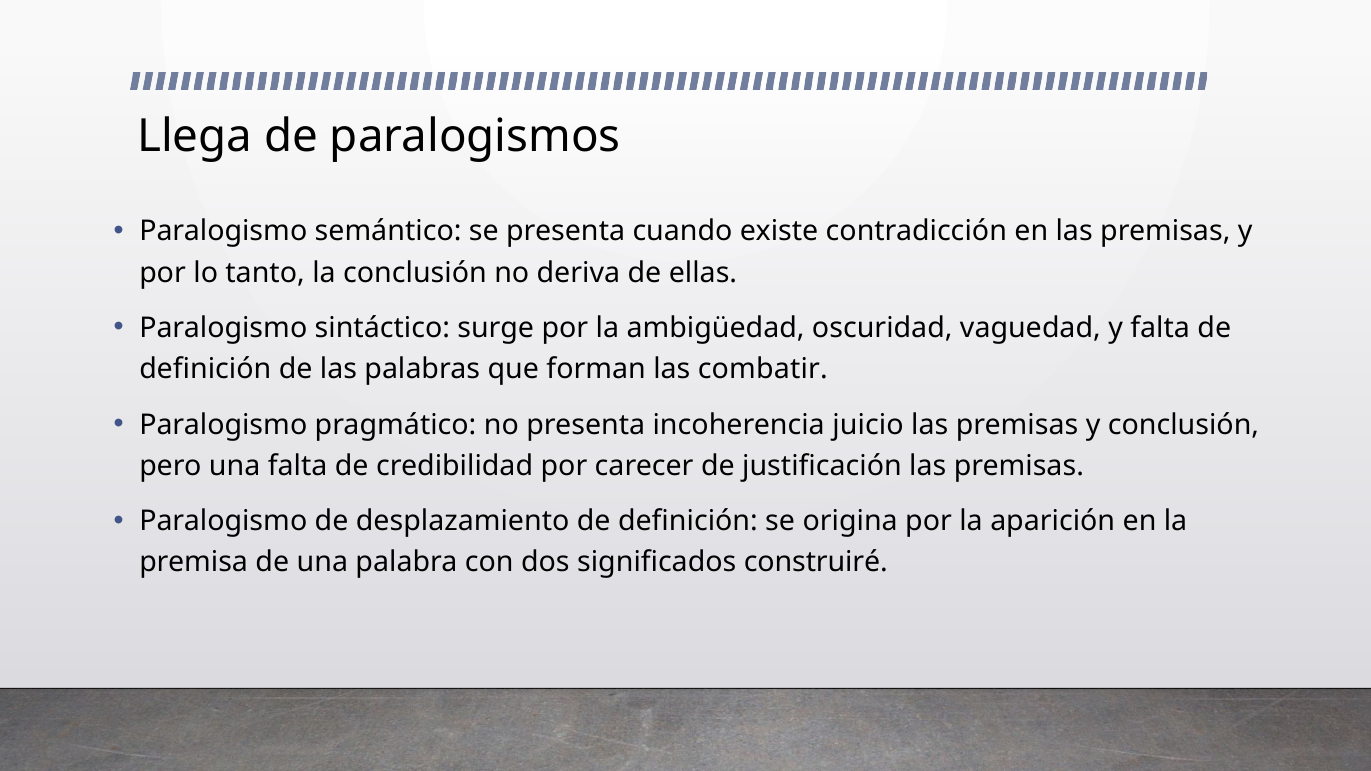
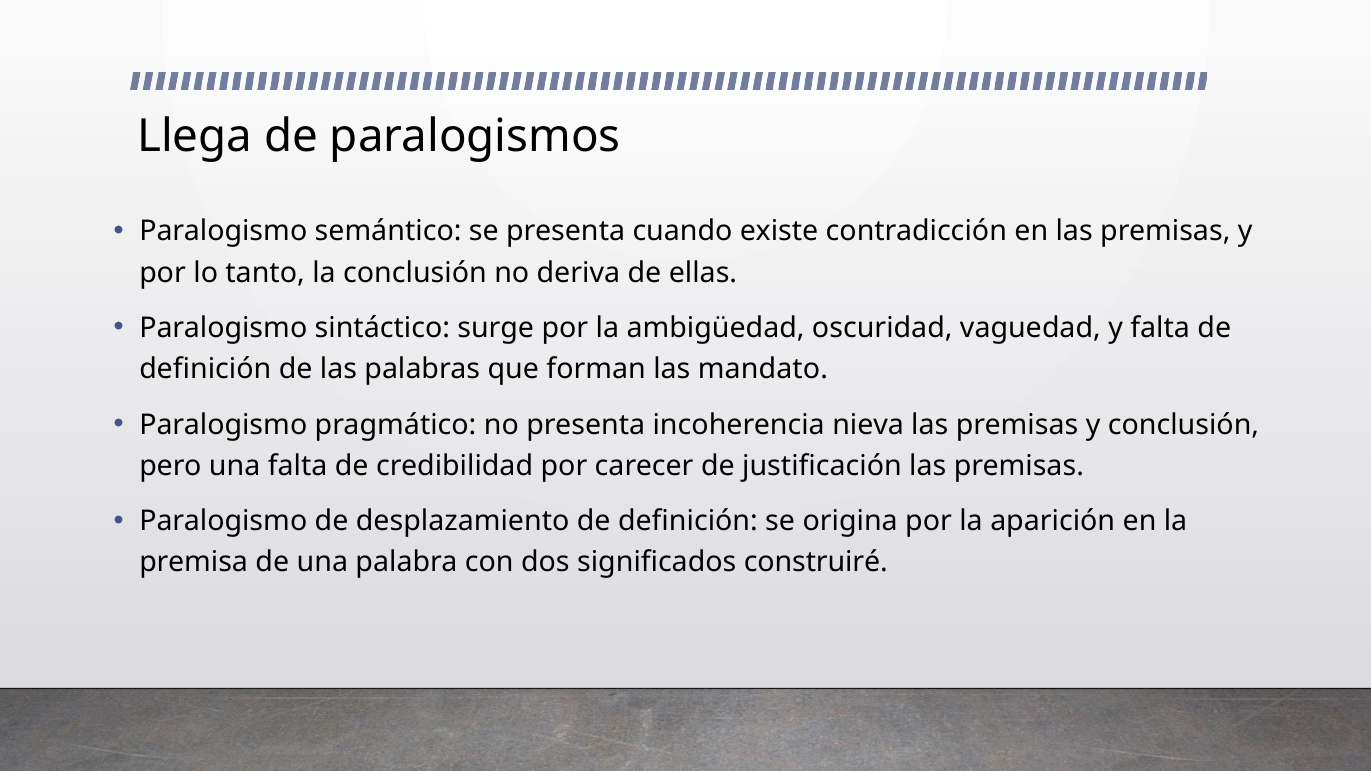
combatir: combatir -> mandato (763, 369)
juicio: juicio -> nieva (868, 425)
